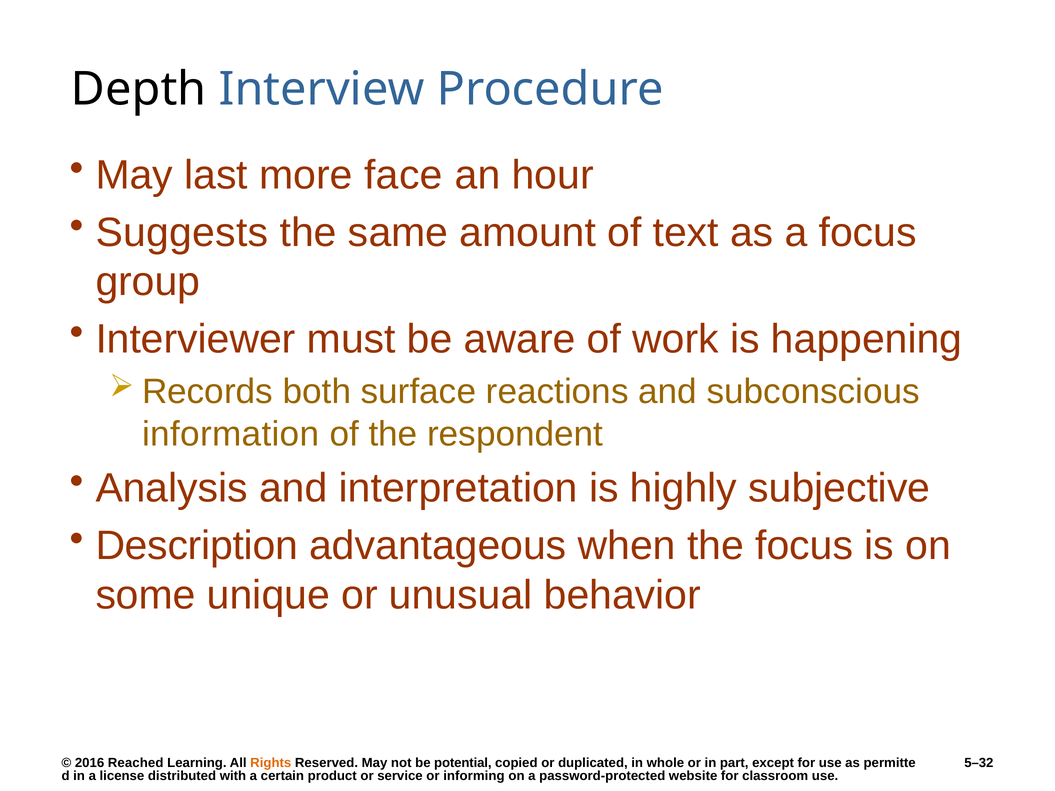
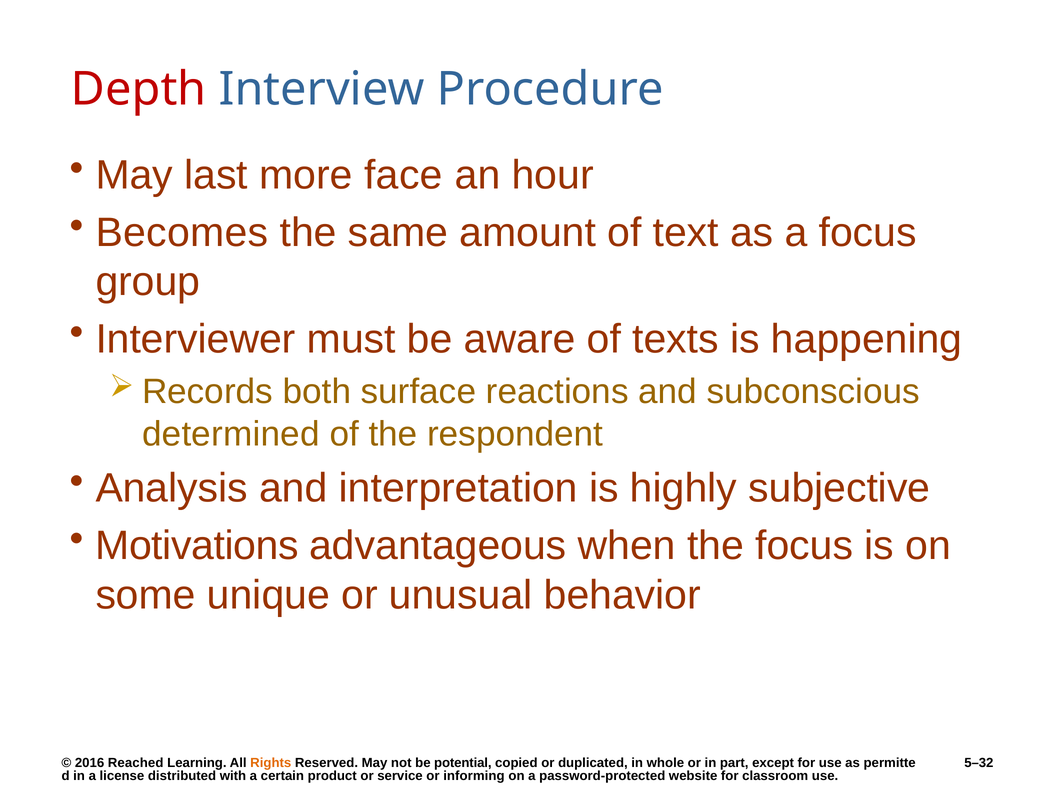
Depth colour: black -> red (139, 89)
Suggests: Suggests -> Becomes (182, 233)
work: work -> texts (675, 340)
information: information -> determined (231, 434)
Description: Description -> Motivations (197, 546)
